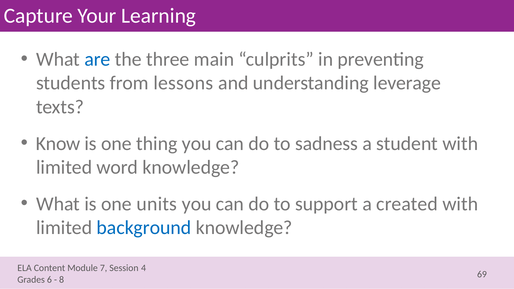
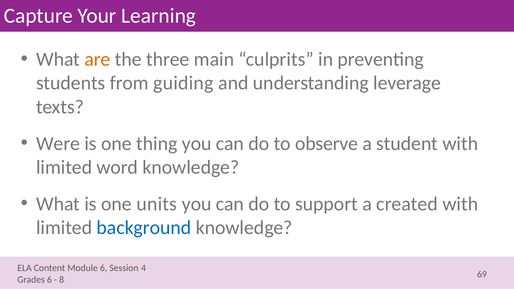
are colour: blue -> orange (97, 59)
lessons: lessons -> guiding (183, 83)
Know: Know -> Were (58, 144)
sadness: sadness -> observe (327, 144)
7: 7 -> 6 (104, 268)
